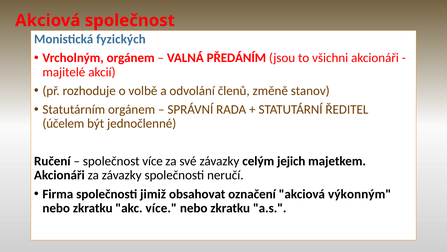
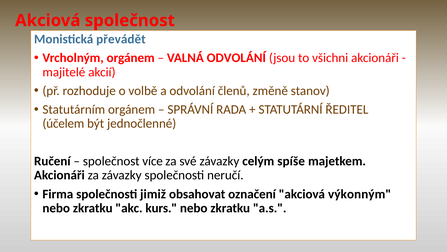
fyzických: fyzických -> převádět (121, 39)
VALNÁ PŘEDÁNÍM: PŘEDÁNÍM -> ODVOLÁNÍ (236, 58)
jejich: jejich -> spíše (291, 161)
akc více: více -> kurs (161, 208)
